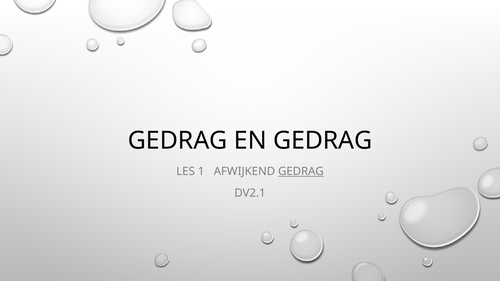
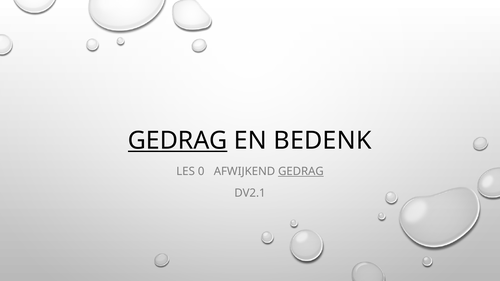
GEDRAG underline: none -> present (178, 141)
EN GEDRAG: GEDRAG -> BEDENK (323, 141)
1: 1 -> 0 (201, 172)
